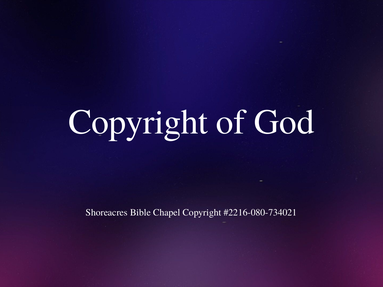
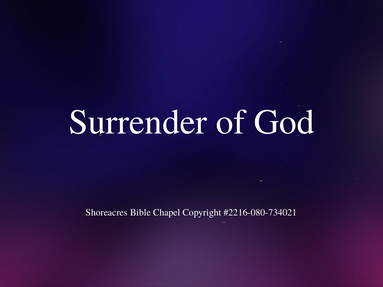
Copyright: Copyright -> Surrender (138, 122)
